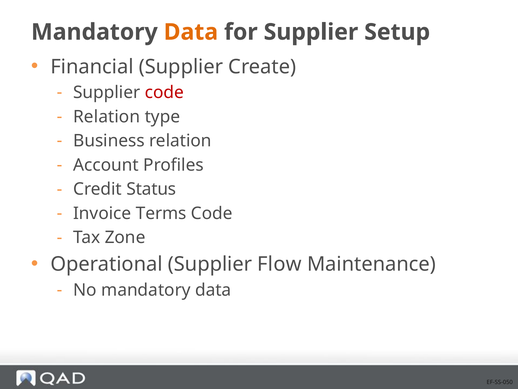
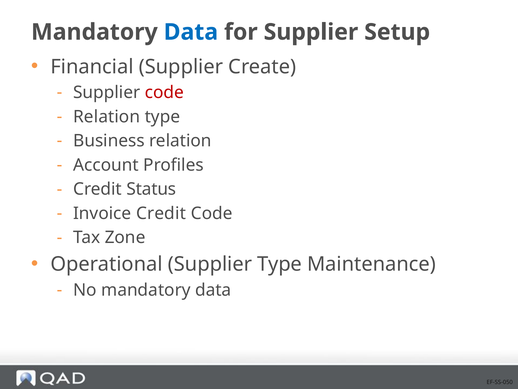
Data colour: orange -> blue (191, 32)
Invoice Terms: Terms -> Credit (161, 213)
Supplier Flow: Flow -> Type (280, 264)
